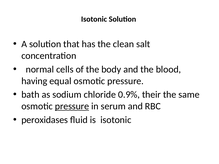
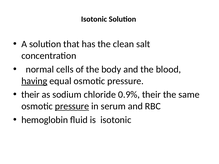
having underline: none -> present (34, 81)
bath: bath -> their (30, 95)
peroxidases: peroxidases -> hemoglobin (45, 120)
